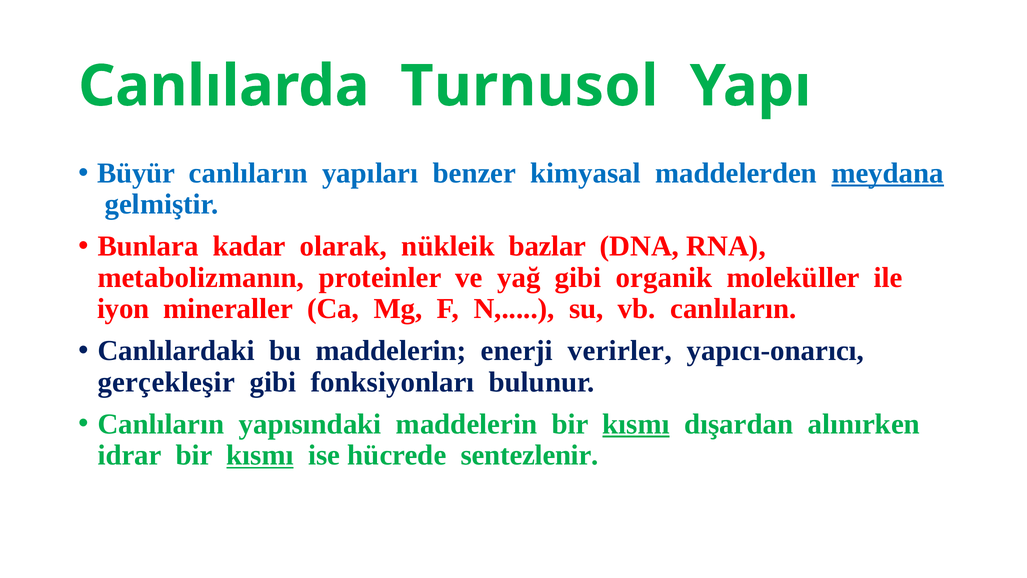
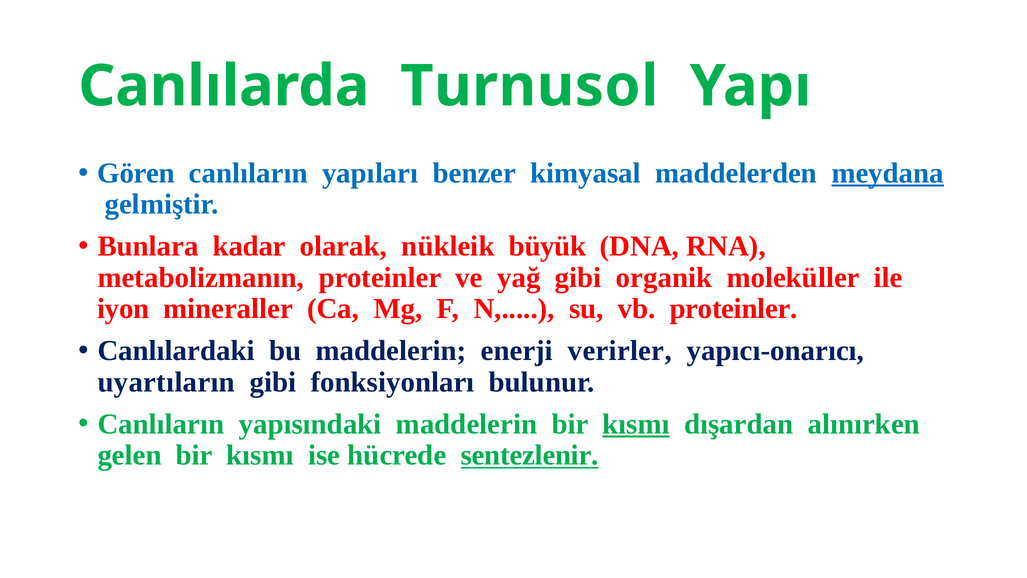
Büyür: Büyür -> Gören (136, 173)
bazlar: bazlar -> büyük (548, 246)
vb canlıların: canlıların -> proteinler (733, 309)
gerçekleşir: gerçekleşir -> uyartıların (166, 382)
idrar: idrar -> gelen (130, 455)
kısmı underline: present -> none (260, 455)
sentezlenir underline: none -> present (530, 455)
